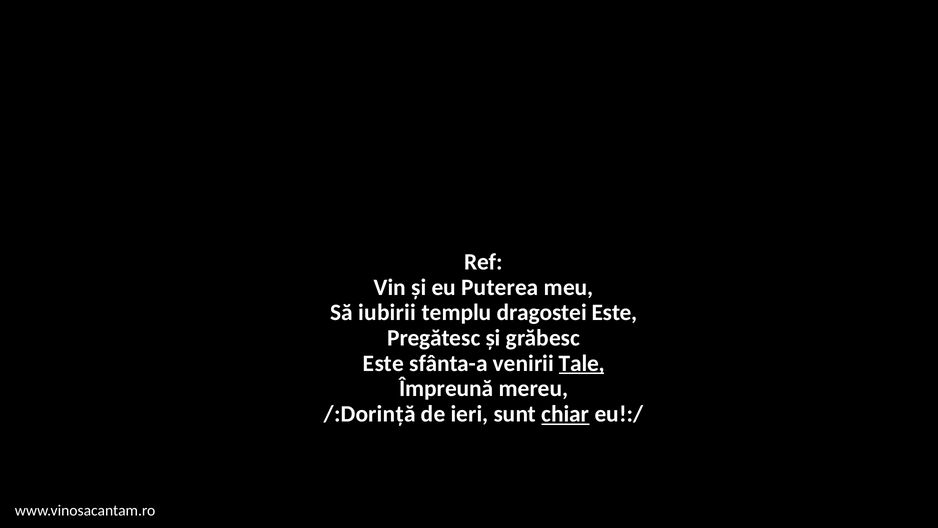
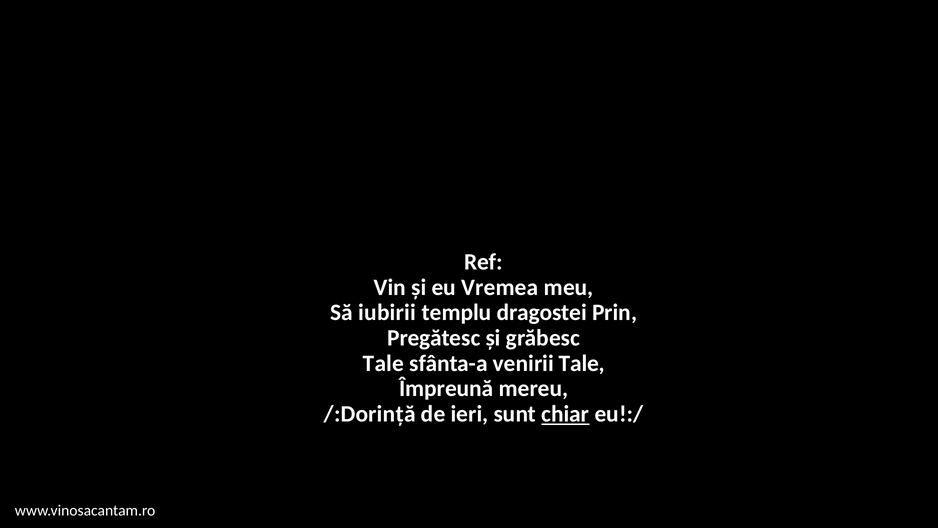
Puterea: Puterea -> Vremea (500, 287)
dragostei Este: Este -> Prin (615, 312)
Este: Este -> Tale (383, 363)
Tale underline: present -> none (582, 363)
